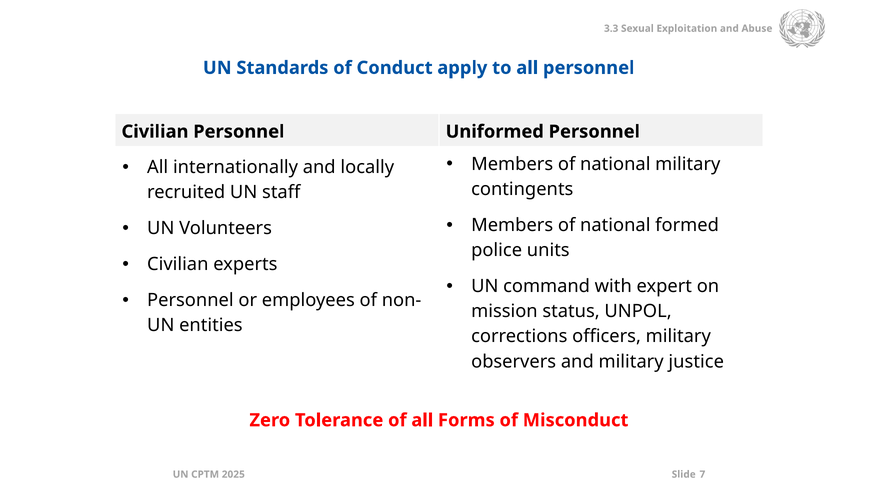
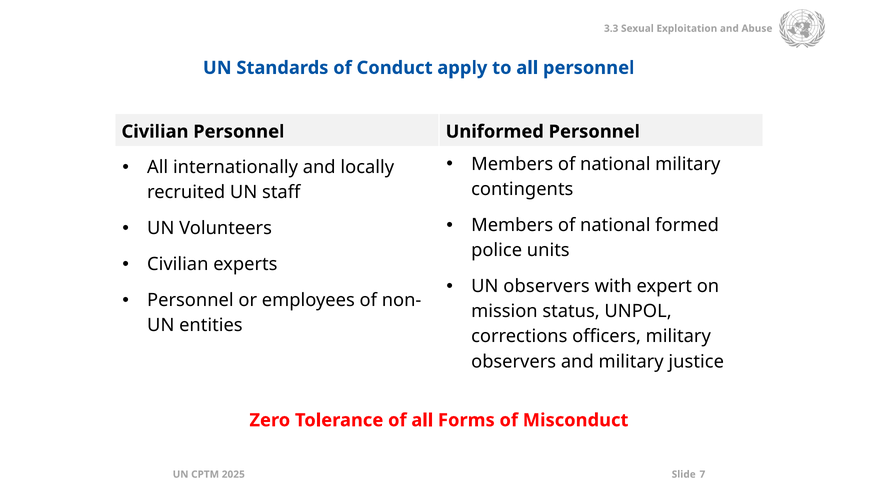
UN command: command -> observers (546, 286)
